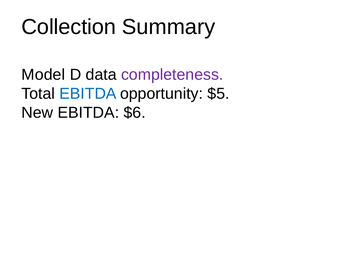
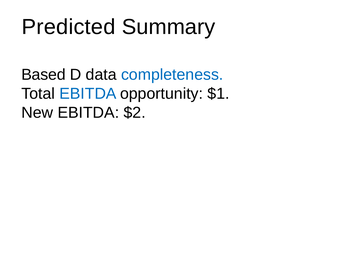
Collection: Collection -> Predicted (69, 27)
Model: Model -> Based (43, 75)
completeness colour: purple -> blue (172, 75)
$5: $5 -> $1 (218, 94)
$6: $6 -> $2 (135, 113)
